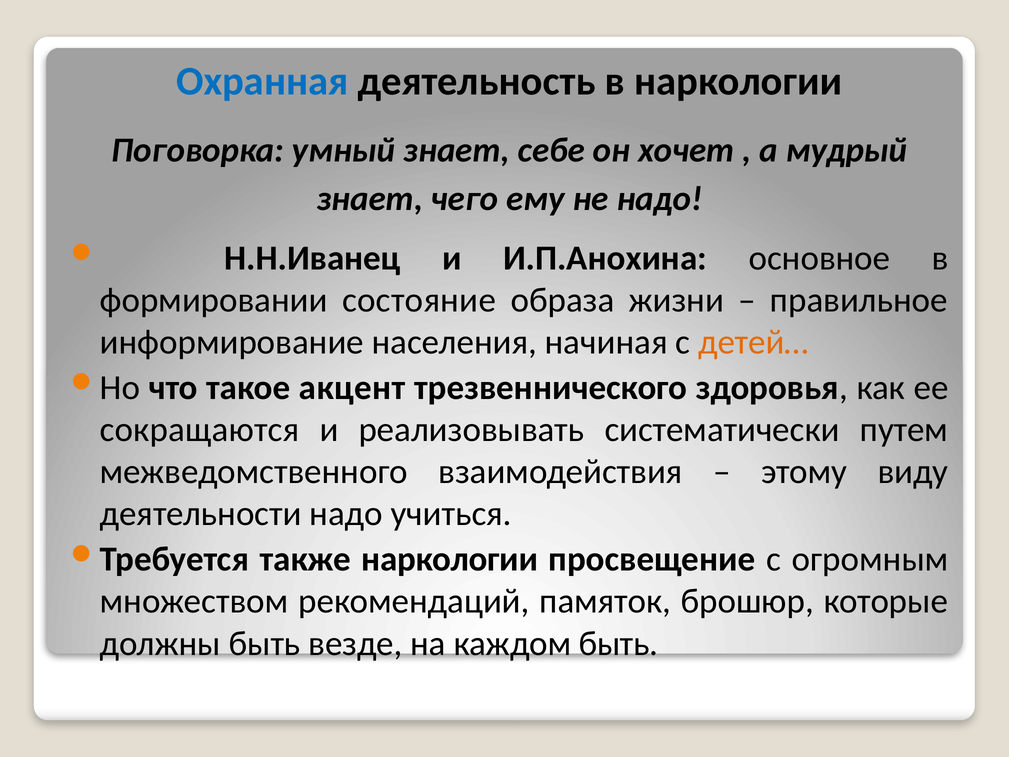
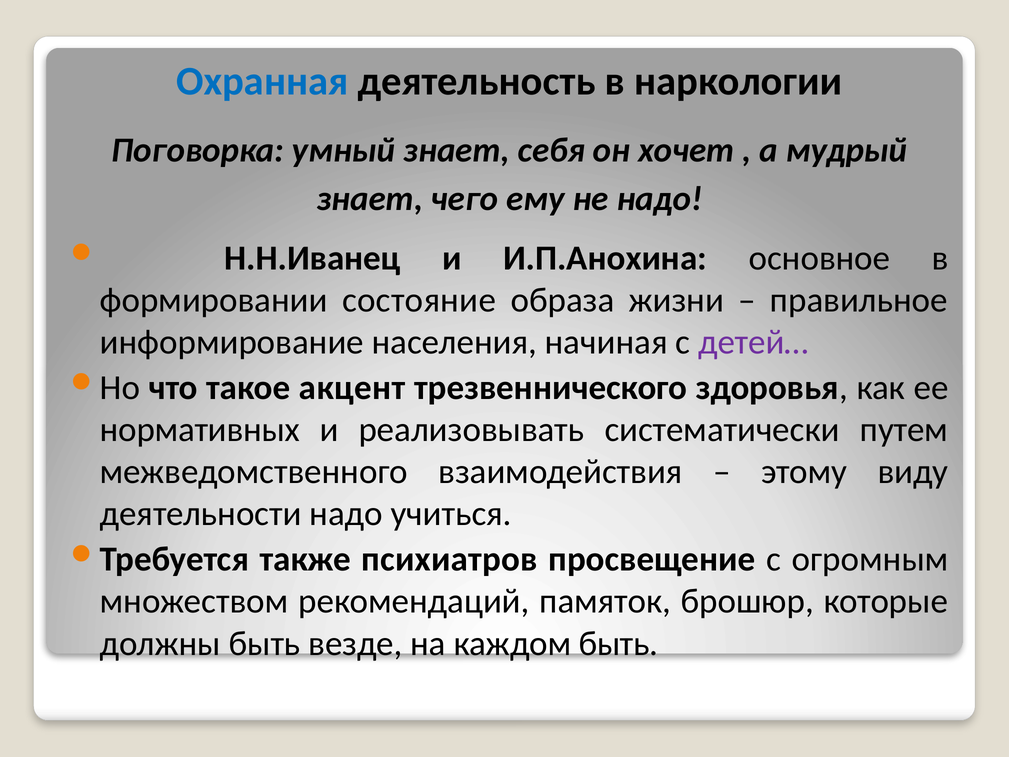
себе: себе -> себя (551, 150)
детей… colour: orange -> purple (753, 342)
сокращаются: сокращаются -> нормативных (200, 430)
также наркологии: наркологии -> психиатров (449, 559)
